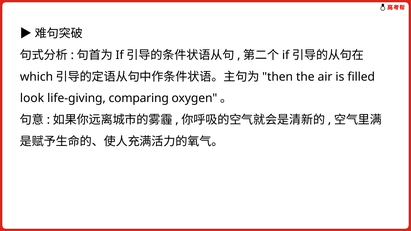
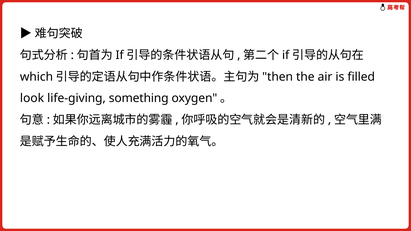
comparing: comparing -> something (139, 98)
